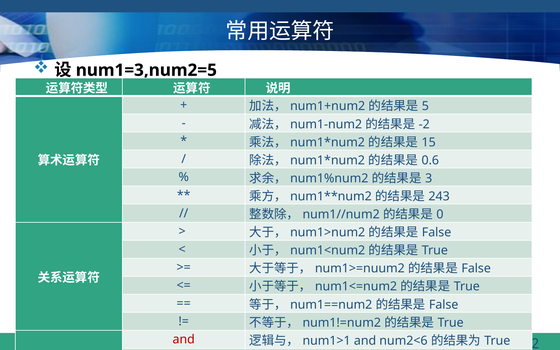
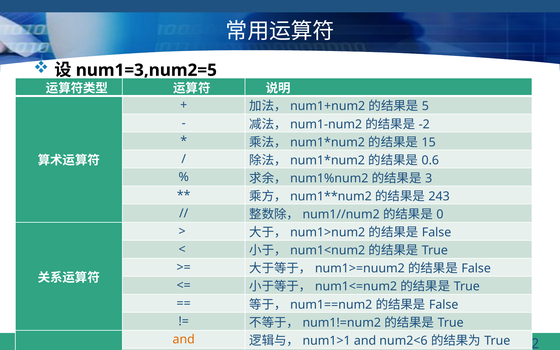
and colour: red -> orange (184, 340)
